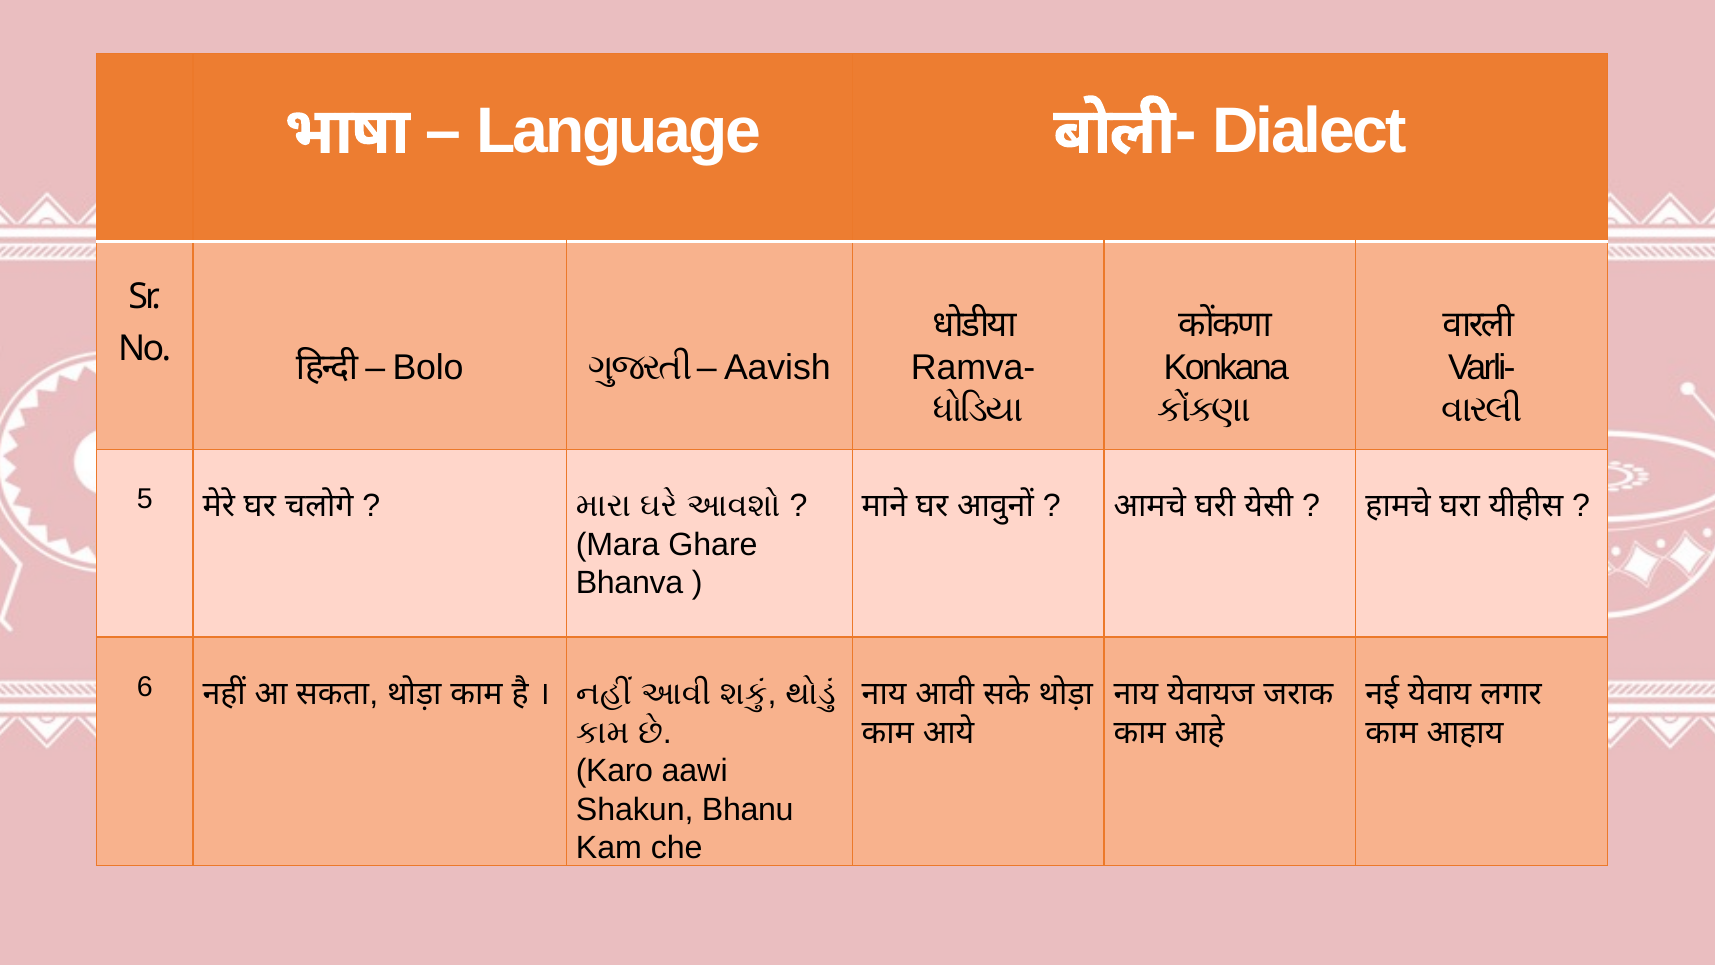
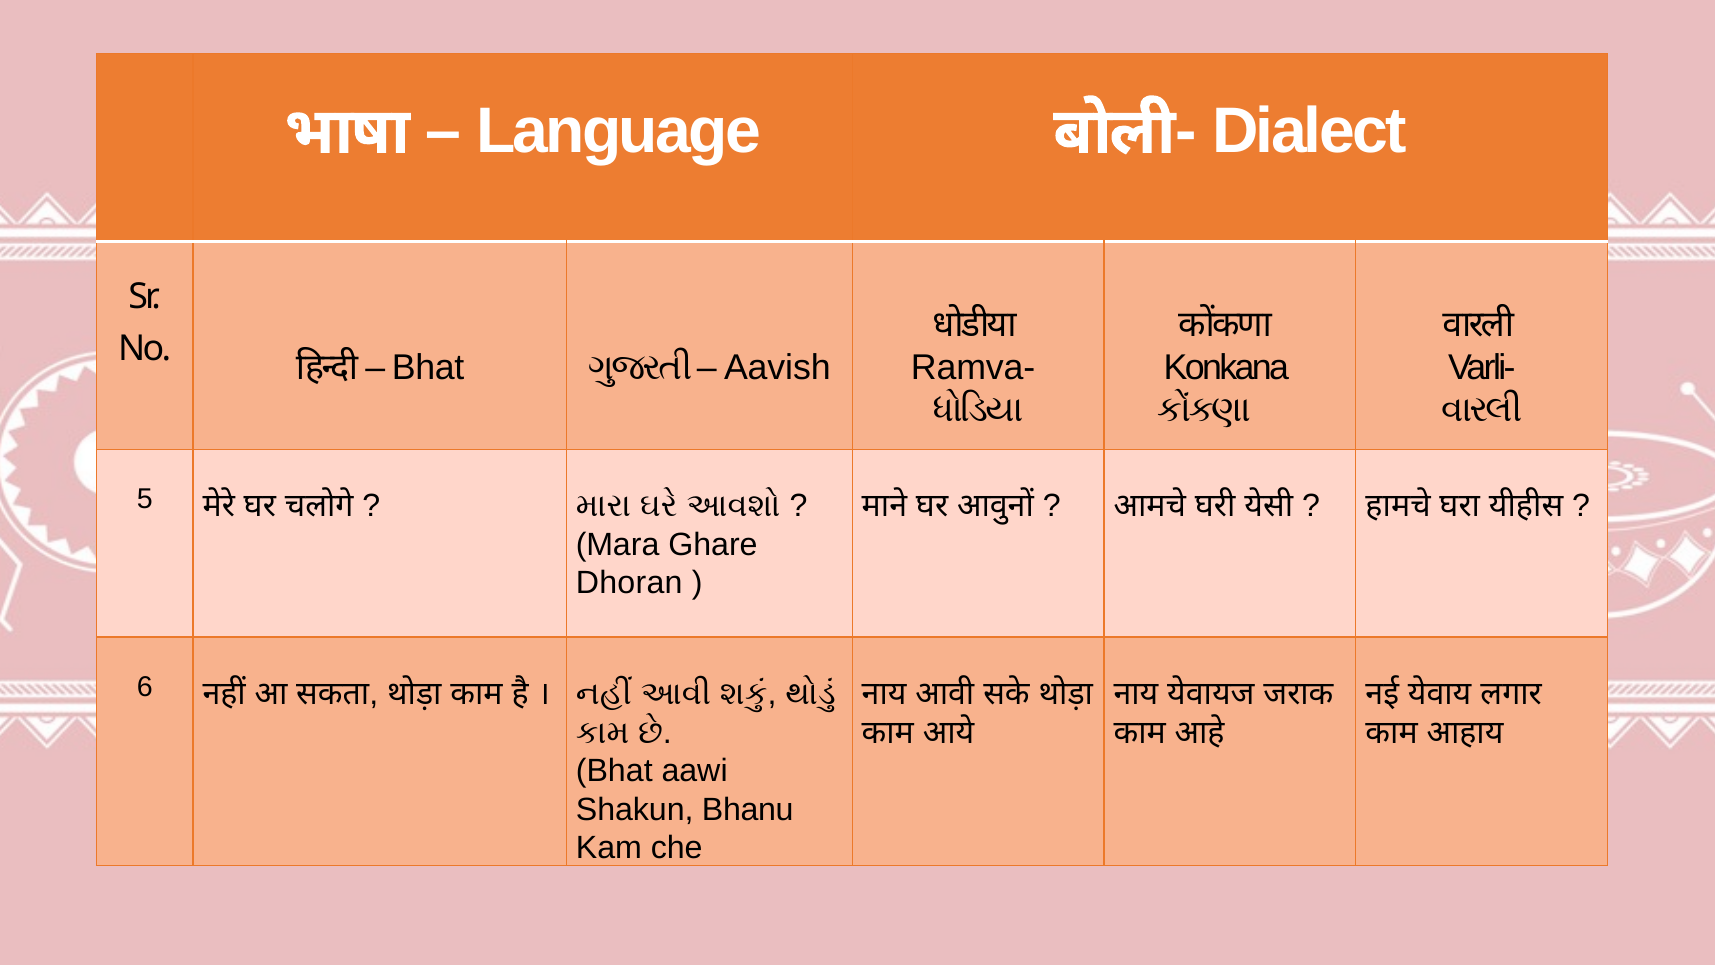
Bolo: Bolo -> Bhat (428, 367)
Bhanva: Bhanva -> Dhoran (629, 583)
Karo: Karo -> Bhat (614, 771)
